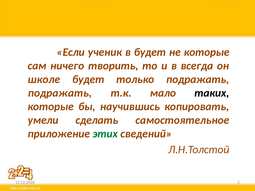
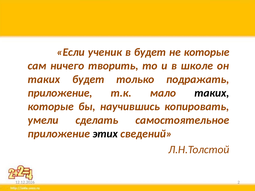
всегда: всегда -> школе (197, 66)
школе: школе -> таких (44, 79)
подражать: подражать -> приложение (60, 93)
этих colour: green -> black (105, 134)
